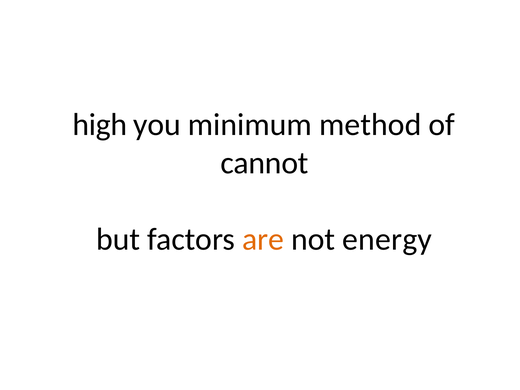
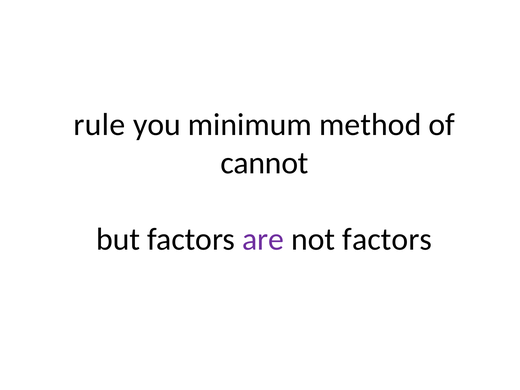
high: high -> rule (99, 125)
are colour: orange -> purple (263, 239)
not energy: energy -> factors (387, 239)
